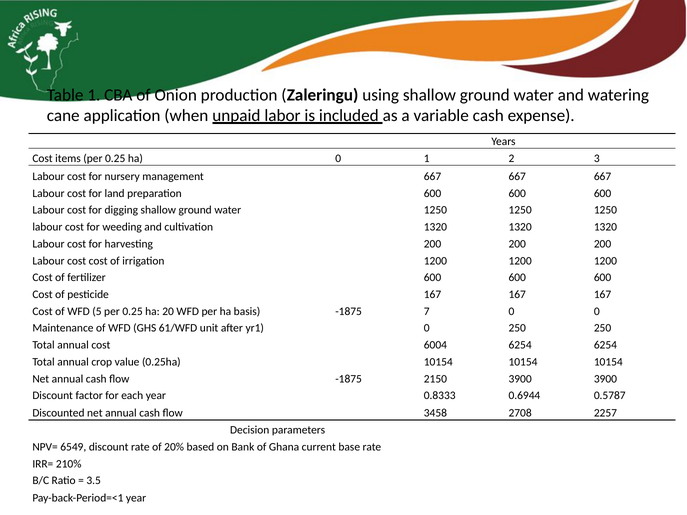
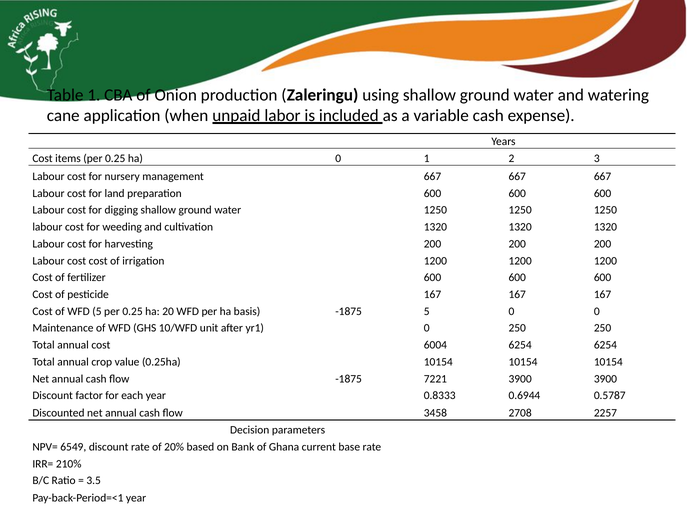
-1875 7: 7 -> 5 (427, 311)
61/WFD: 61/WFD -> 10/WFD (178, 328)
2150: 2150 -> 7221 (435, 379)
